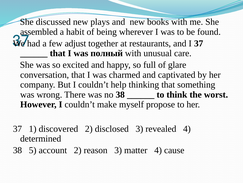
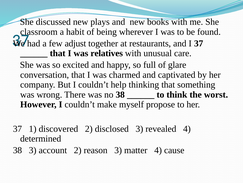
assembled: assembled -> classroom (39, 32)
полный: полный -> relatives (107, 53)
38 5: 5 -> 3 (33, 150)
